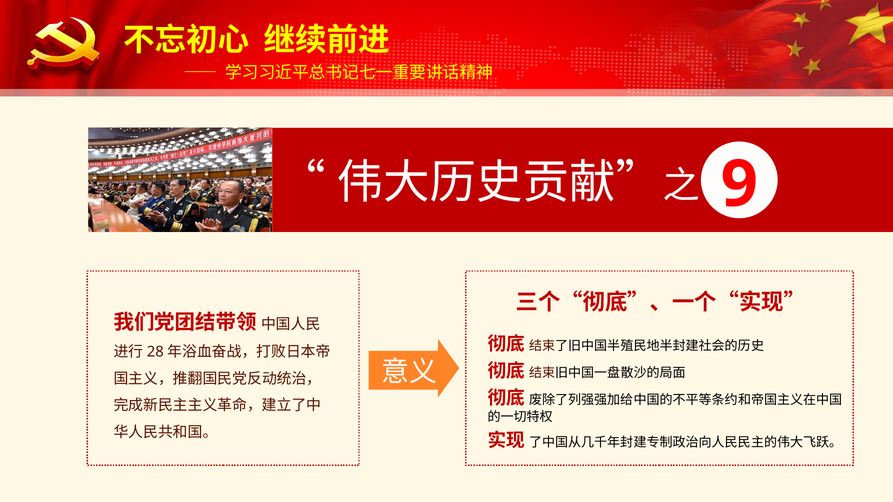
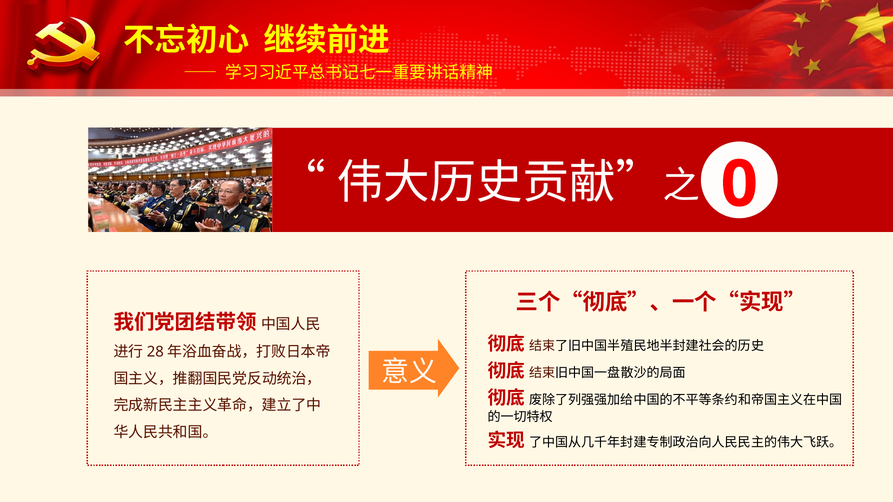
9: 9 -> 0 (739, 185)
